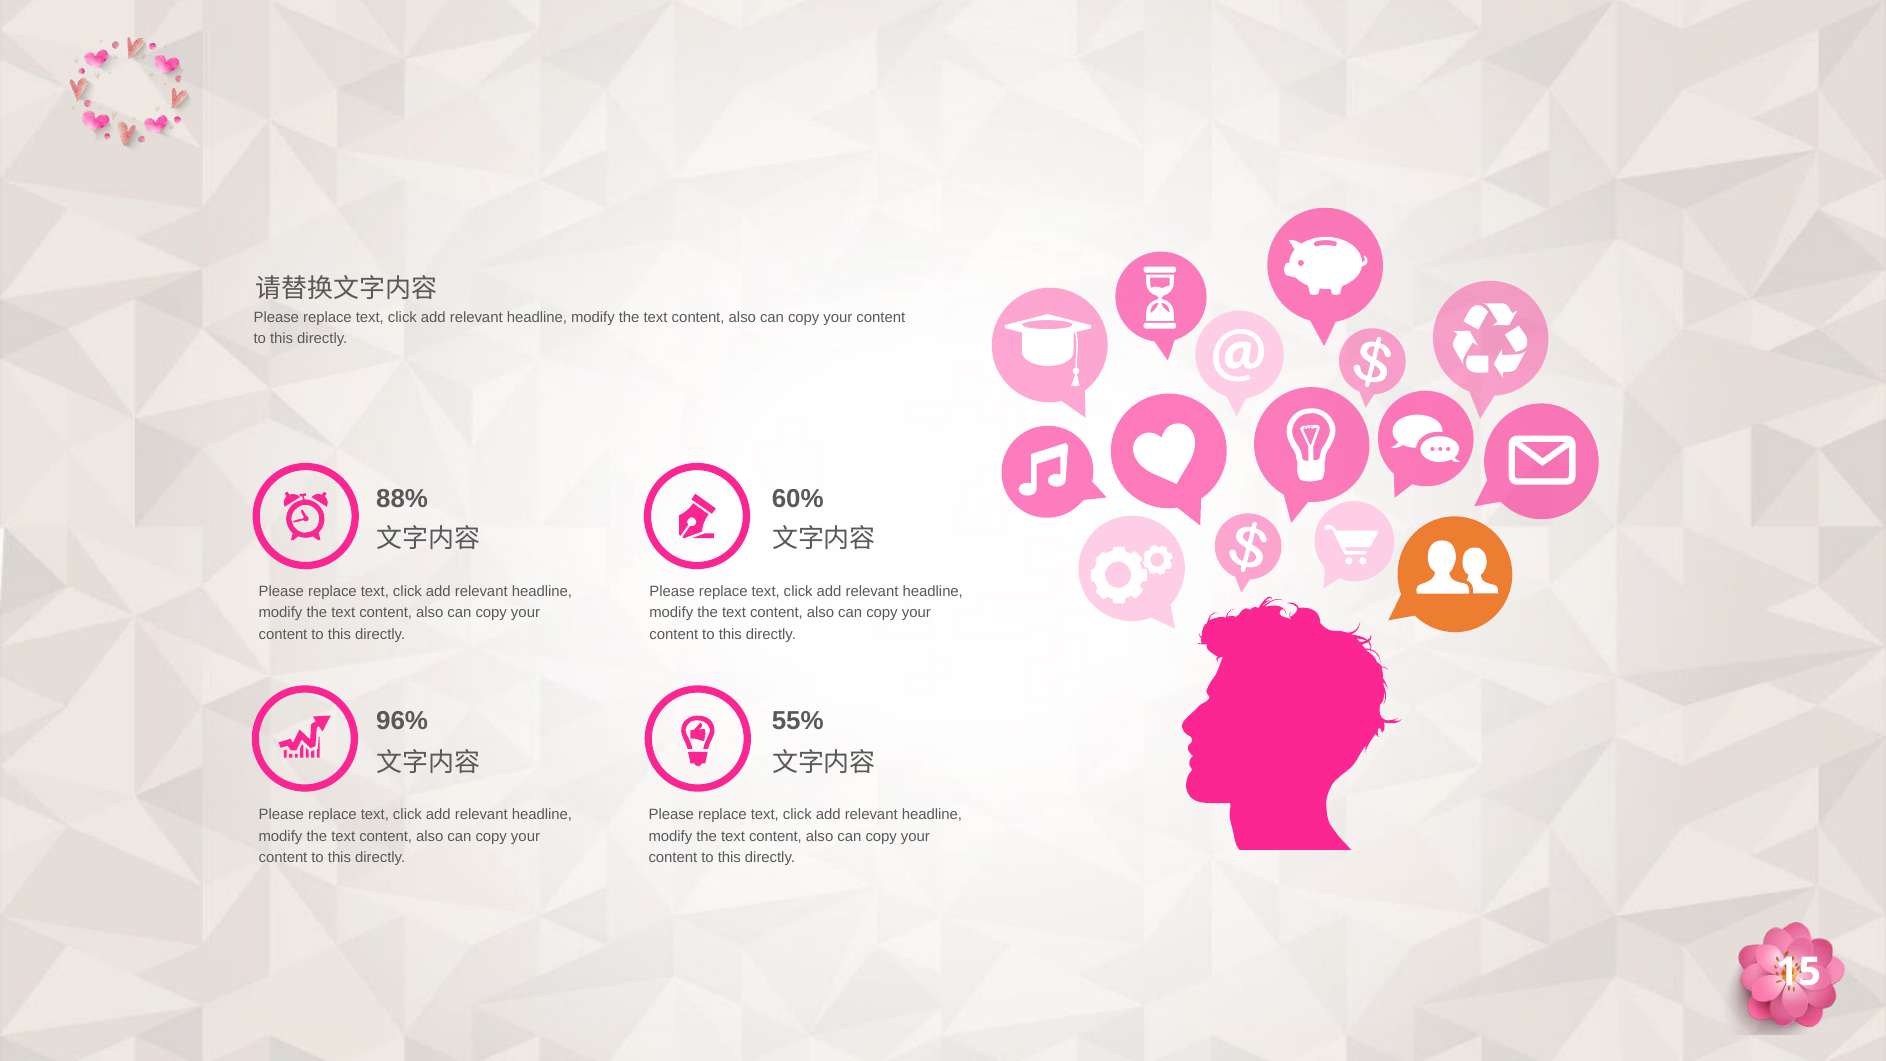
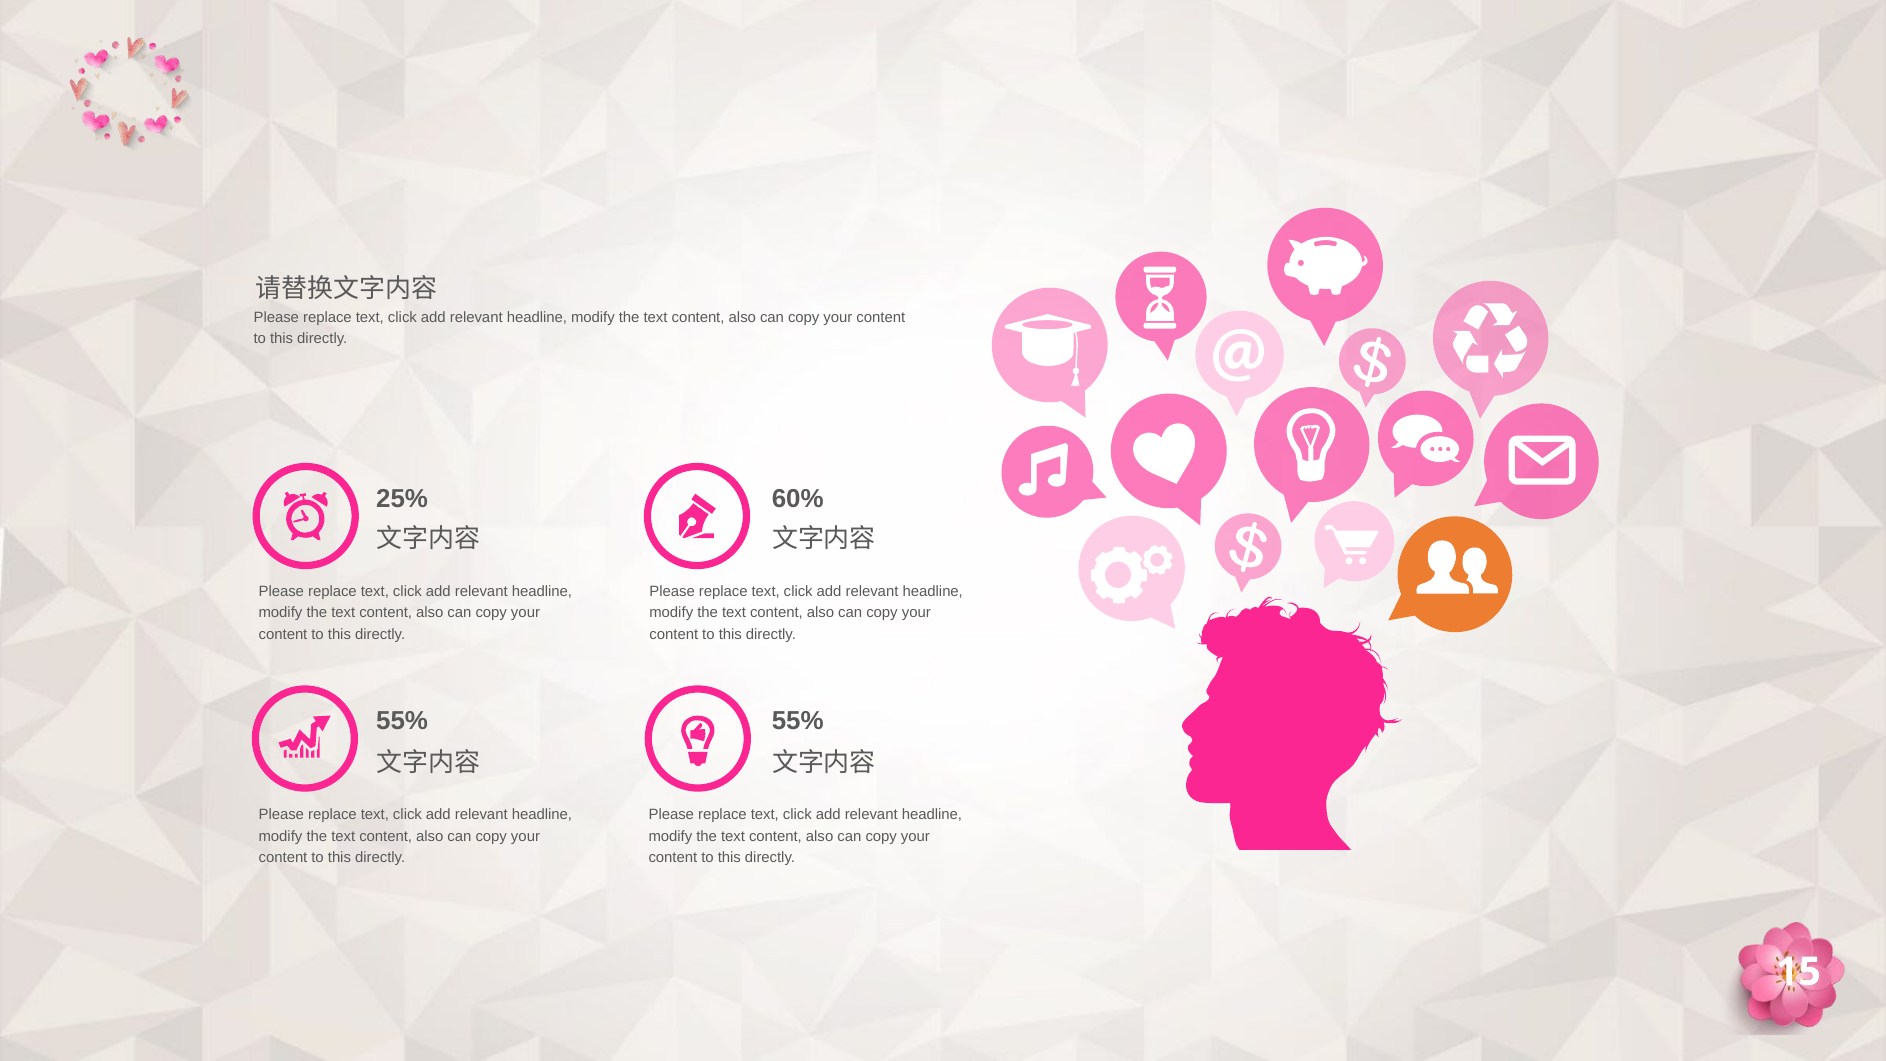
88%: 88% -> 25% (402, 499)
96%: 96% -> 55% (402, 721)
